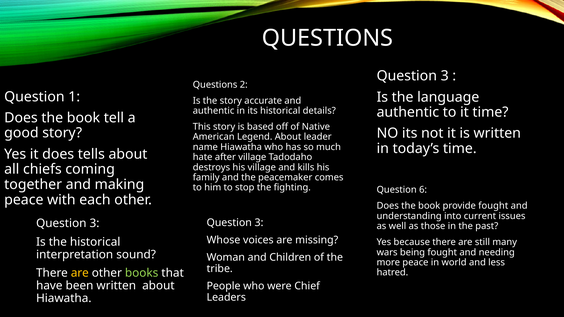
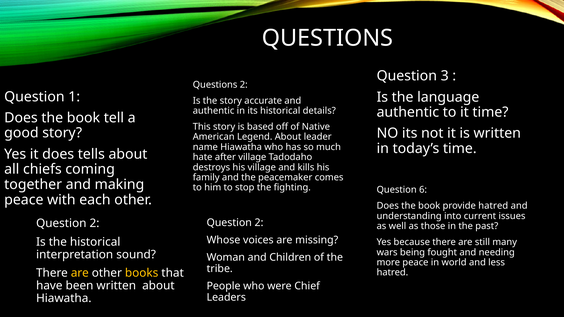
provide fought: fought -> hatred (493, 206)
3: 3 -> 2 (259, 223)
3: 3 -> 2 (94, 223)
books colour: light green -> yellow (142, 273)
